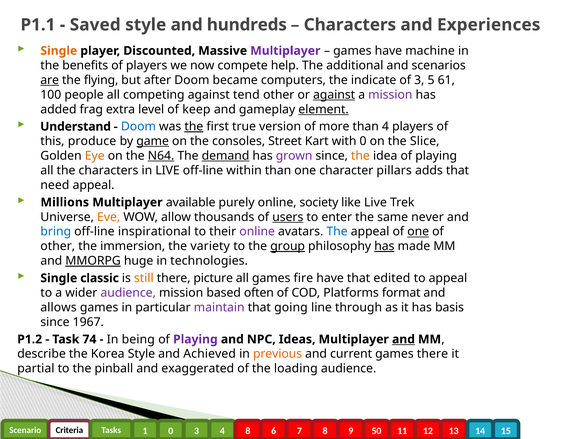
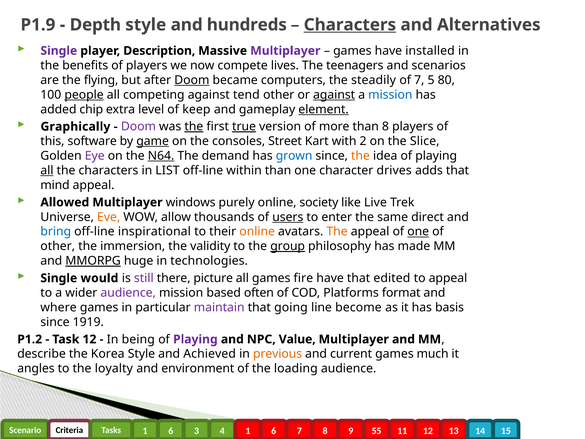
P1.1: P1.1 -> P1.9 (38, 25)
Saved: Saved -> Depth (95, 25)
Characters underline: none -> present (350, 25)
Experiences: Experiences -> Alternatives (489, 25)
Single colour: orange -> purple (59, 51)
Discounted: Discounted -> Description (159, 51)
machine: machine -> installed (430, 51)
help: help -> lives (285, 65)
additional: additional -> teenagers (355, 65)
are underline: present -> none (50, 80)
Doom underline: none -> present (192, 80)
indicate: indicate -> steadily (374, 80)
of 3: 3 -> 7 (419, 80)
61: 61 -> 80 (446, 80)
people underline: none -> present (84, 95)
mission colour: purple -> blue (390, 95)
frag: frag -> chip (91, 109)
Understand: Understand -> Graphically (75, 126)
Doom colour: blue -> purple (138, 126)
true underline: none -> present (244, 126)
than 4: 4 -> 8 (385, 126)
produce: produce -> software (92, 141)
with 0: 0 -> 2 (363, 141)
Eye colour: orange -> purple (95, 156)
demand underline: present -> none (226, 156)
grown colour: purple -> blue (294, 156)
all underline: none -> present (47, 170)
in LIVE: LIVE -> LIST (167, 170)
pillars: pillars -> drives (394, 170)
need: need -> mind (55, 185)
Millions: Millions -> Allowed (65, 202)
available: available -> windows (191, 202)
never: never -> direct (428, 217)
online colour: purple -> orange (257, 231)
The colour: blue -> orange (337, 231)
variety: variety -> validity (210, 246)
has underline: present -> none (384, 246)
classic: classic -> would (99, 278)
still colour: orange -> purple (144, 278)
allows: allows -> where (59, 307)
through: through -> become (358, 307)
1967: 1967 -> 1919 (88, 322)
Task 74: 74 -> 12 (89, 339)
Ideas: Ideas -> Value (297, 339)
and underline: present -> none (404, 339)
games there: there -> much (433, 354)
partial: partial -> angles (36, 368)
pinball: pinball -> loyalty (114, 368)
exaggerated: exaggerated -> environment (198, 368)
0: 0 -> 6 (171, 431)
4 8: 8 -> 1 (248, 431)
50: 50 -> 55 (377, 431)
